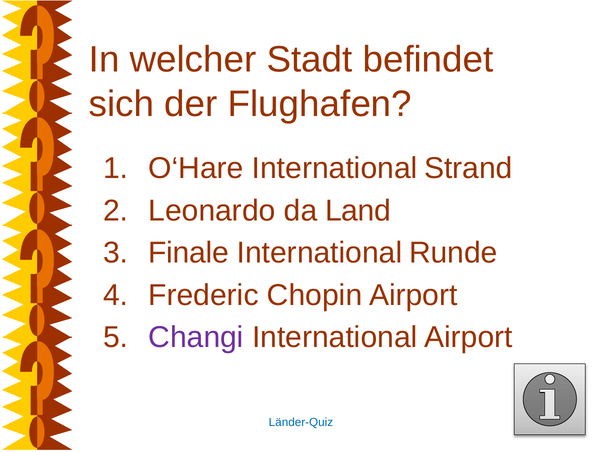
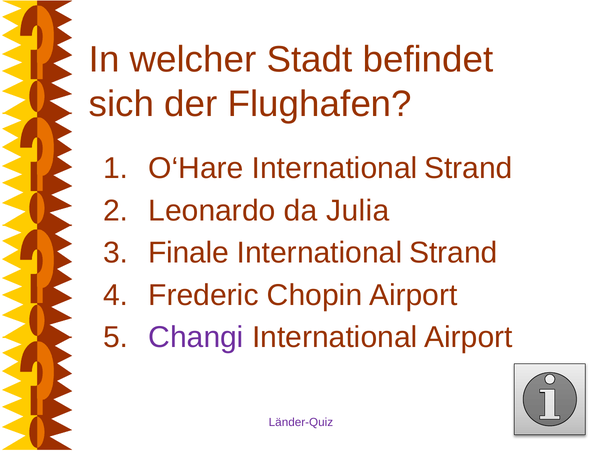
Land: Land -> Julia (358, 210)
Runde: Runde -> Strand (453, 253)
Länder-Quiz colour: blue -> purple (301, 422)
